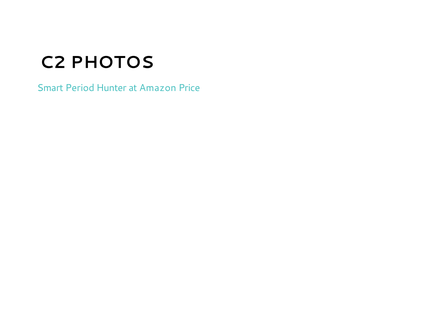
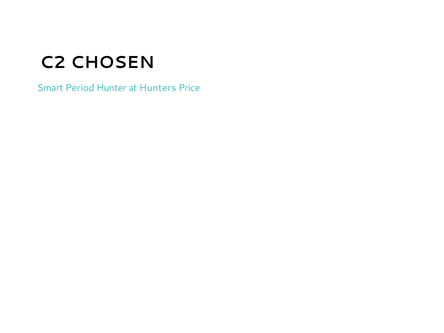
PHOTOS: PHOTOS -> CHOSEN (112, 62)
Amazon: Amazon -> Hunters (158, 88)
